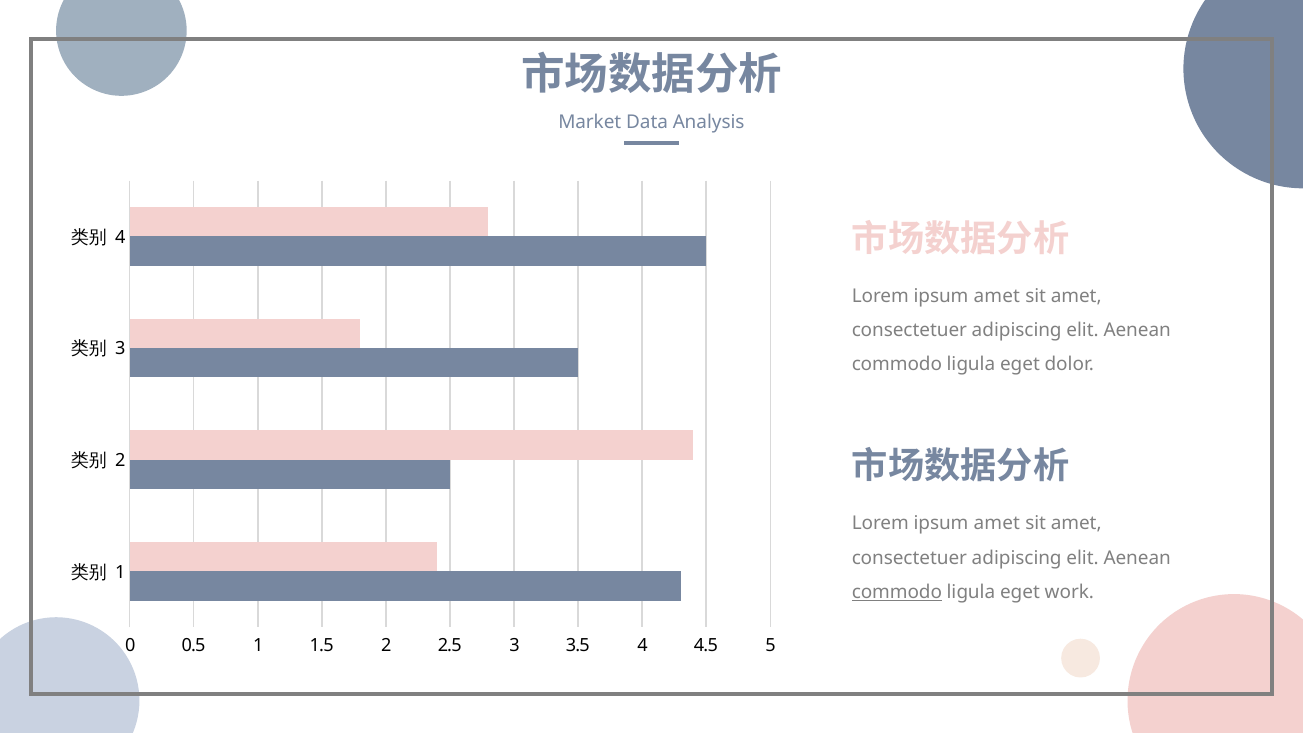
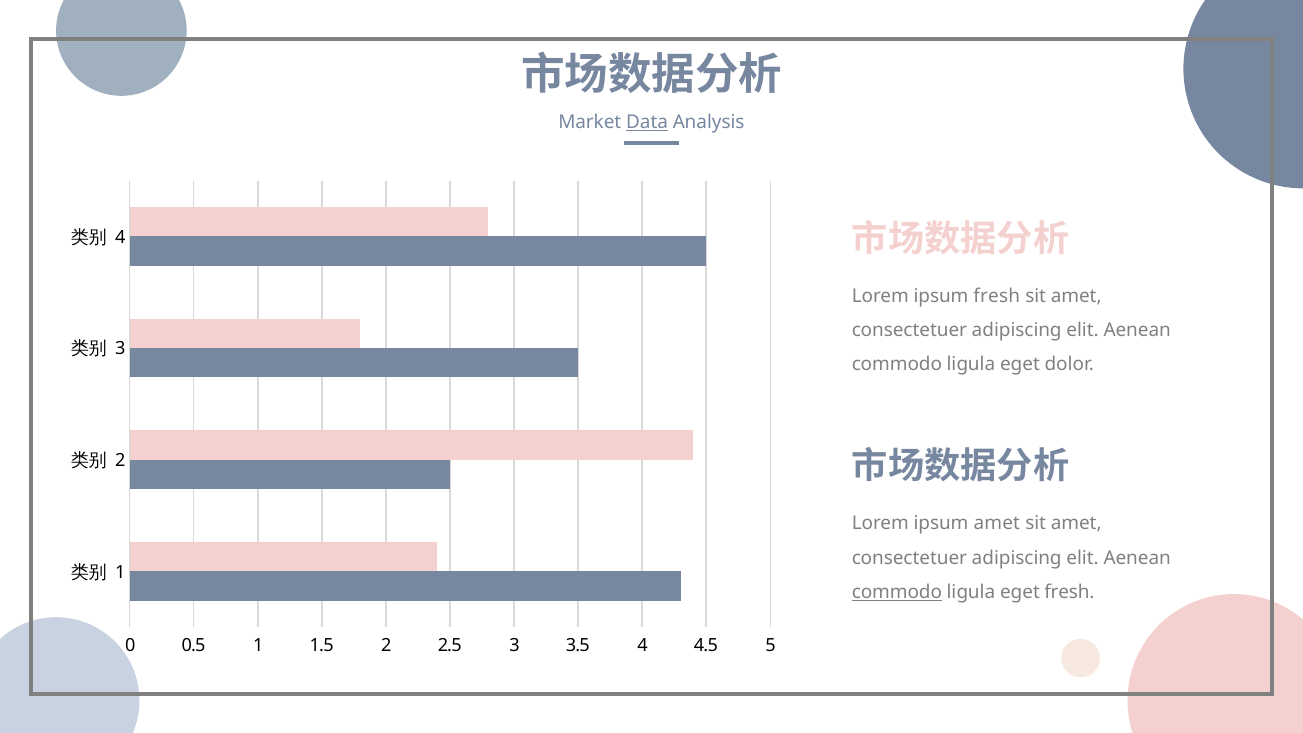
Data underline: none -> present (647, 122)
amet: amet -> fresh (997, 296)
eget work: work -> fresh (1069, 592)
